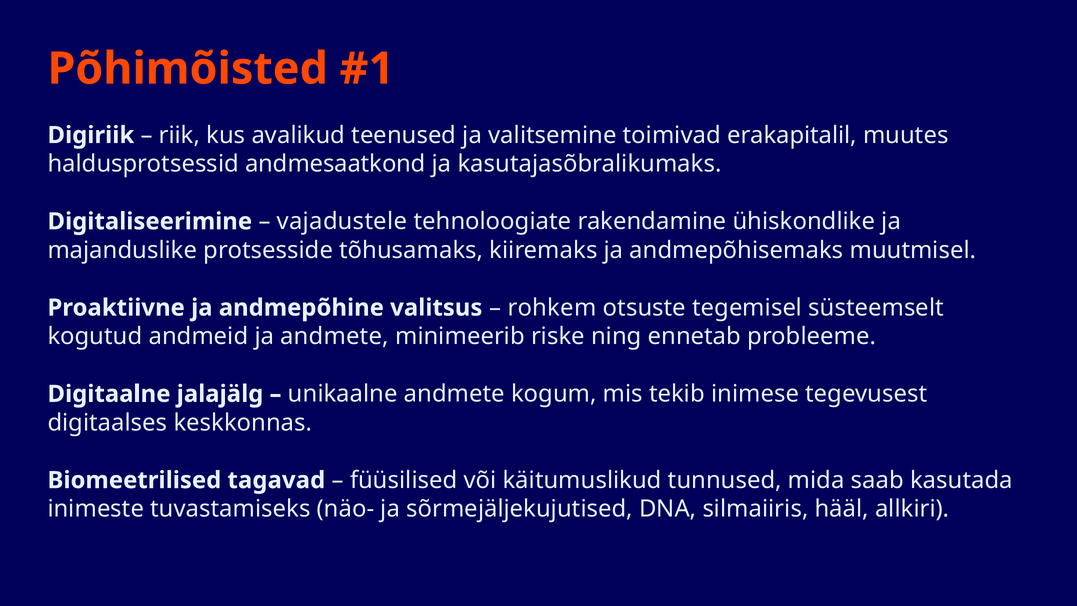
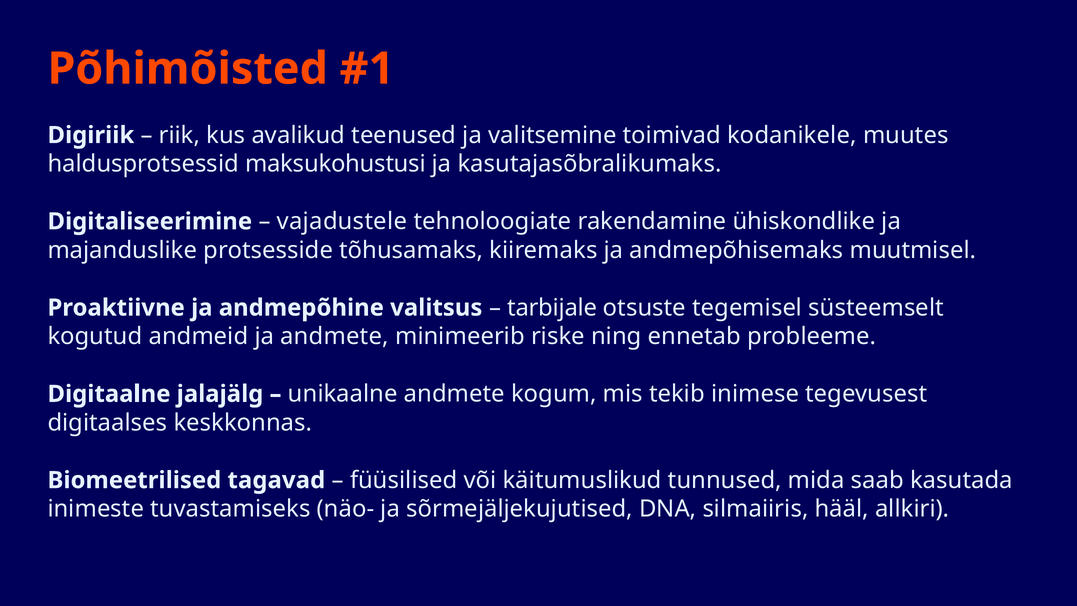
erakapitalil: erakapitalil -> kodanikele (792, 135)
andmesaatkond: andmesaatkond -> maksukohustusi (335, 164)
rohkem: rohkem -> tarbijale (552, 308)
